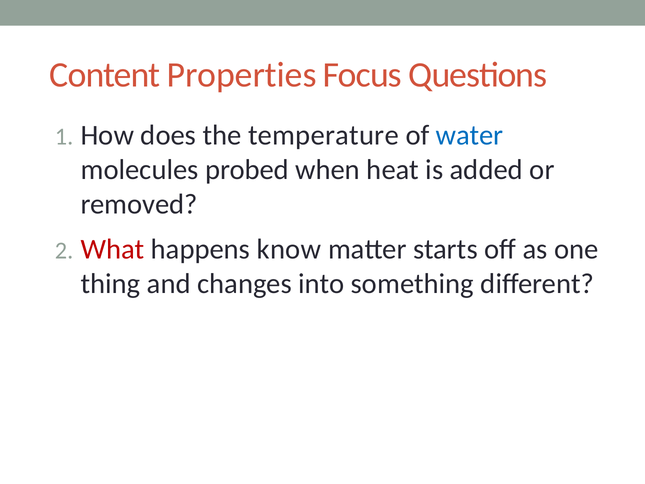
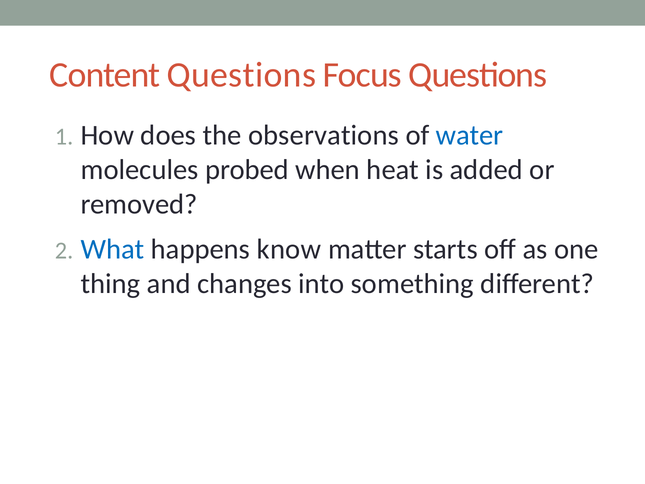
Content Properties: Properties -> Questions (241, 75)
temperature: temperature -> observations (323, 135)
What colour: red -> blue (112, 249)
